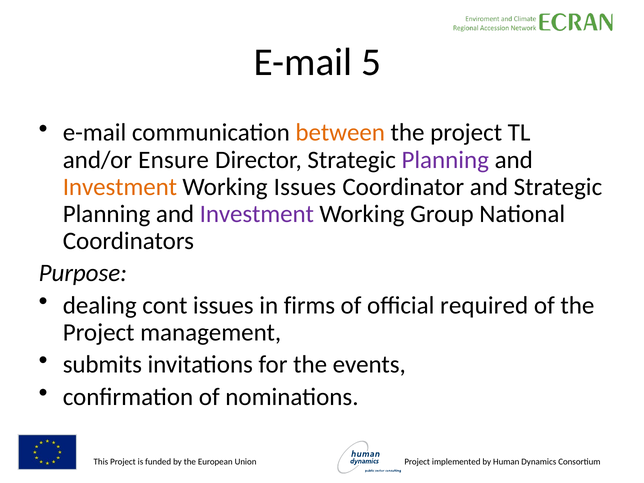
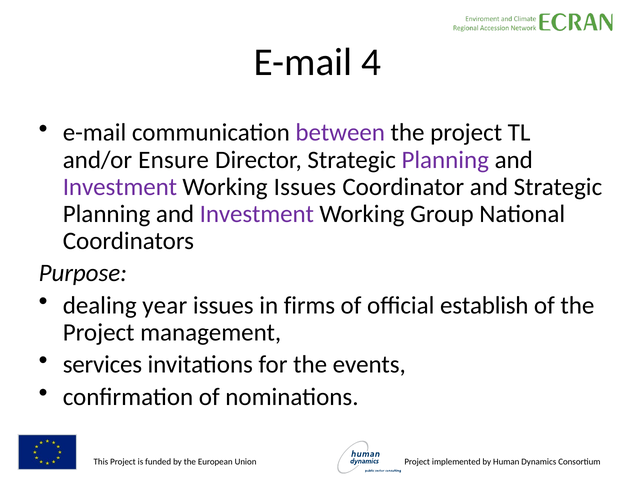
5: 5 -> 4 (371, 62)
between colour: orange -> purple (340, 133)
Investment colour: orange -> purple (120, 187)
cont: cont -> year (165, 305)
required: required -> establish (484, 305)
submits: submits -> services (102, 365)
